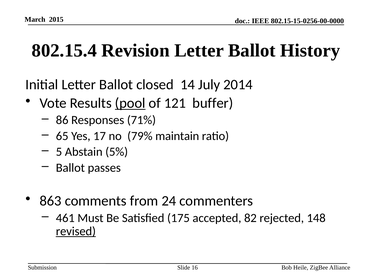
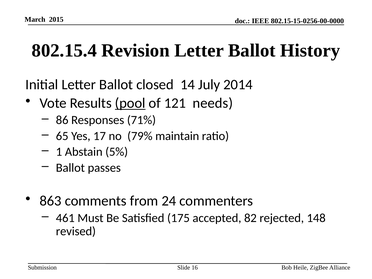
buffer: buffer -> needs (213, 103)
5: 5 -> 1 (59, 152)
revised underline: present -> none (76, 231)
